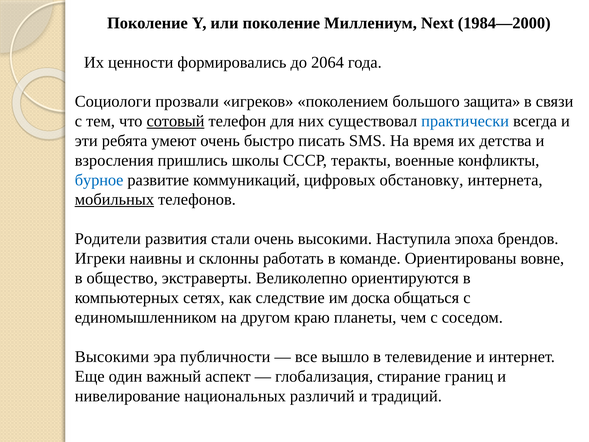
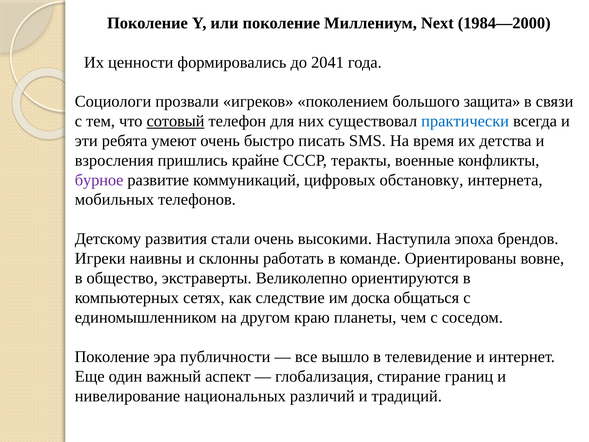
2064: 2064 -> 2041 (328, 62)
школы: школы -> крайне (255, 160)
бурное colour: blue -> purple (99, 180)
мобильных underline: present -> none (114, 199)
Родители: Родители -> Детскому (108, 239)
Высокими: Высокими -> Поколение (112, 357)
